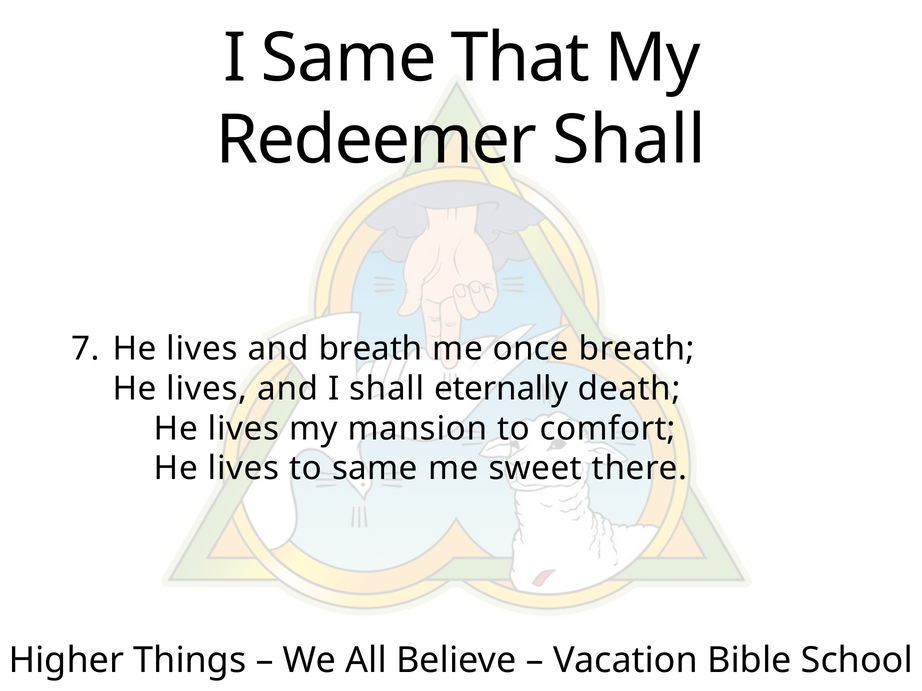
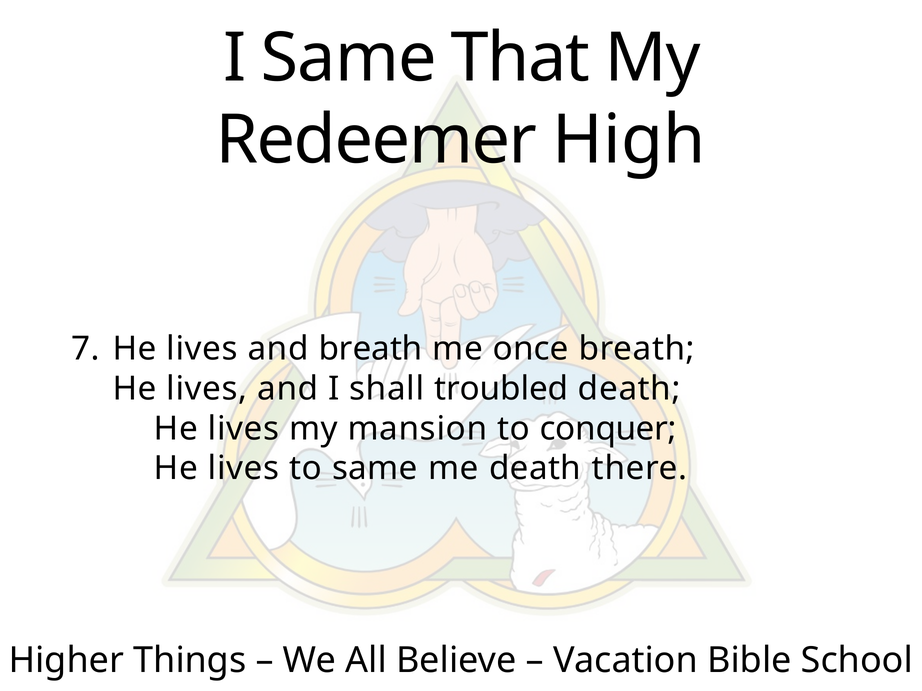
Redeemer Shall: Shall -> High (629, 140)
eternally: eternally -> troubled (501, 389)
comfort: comfort -> conquer (608, 429)
me sweet: sweet -> death (535, 469)
